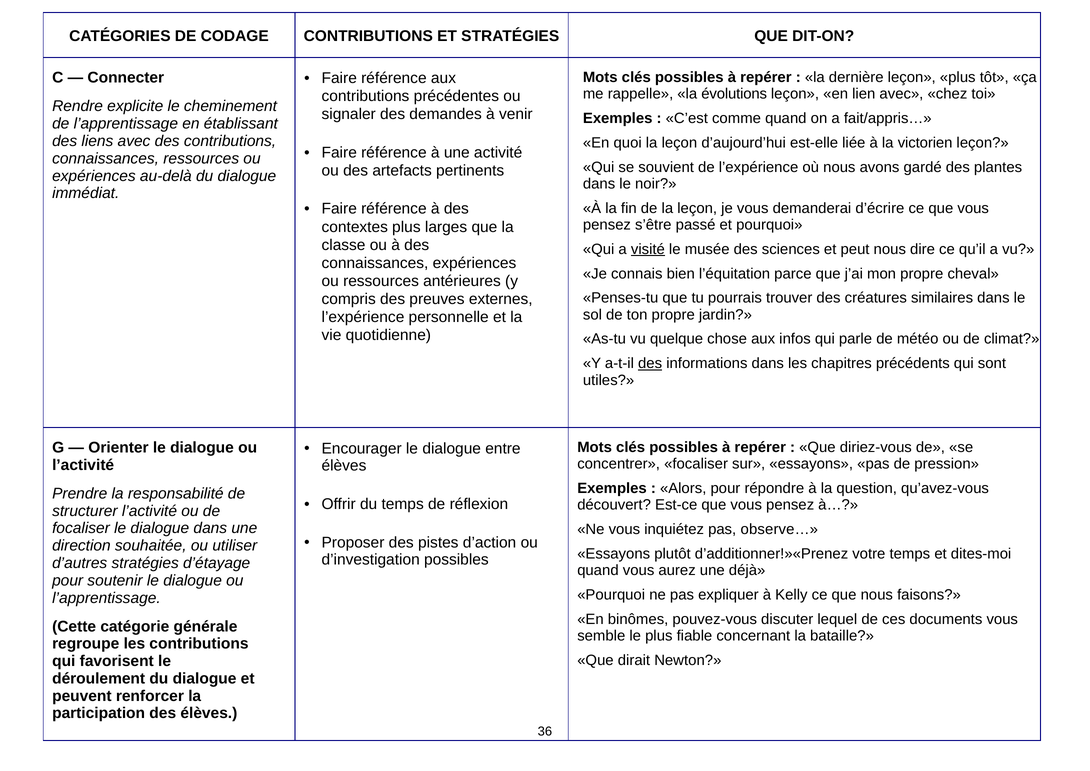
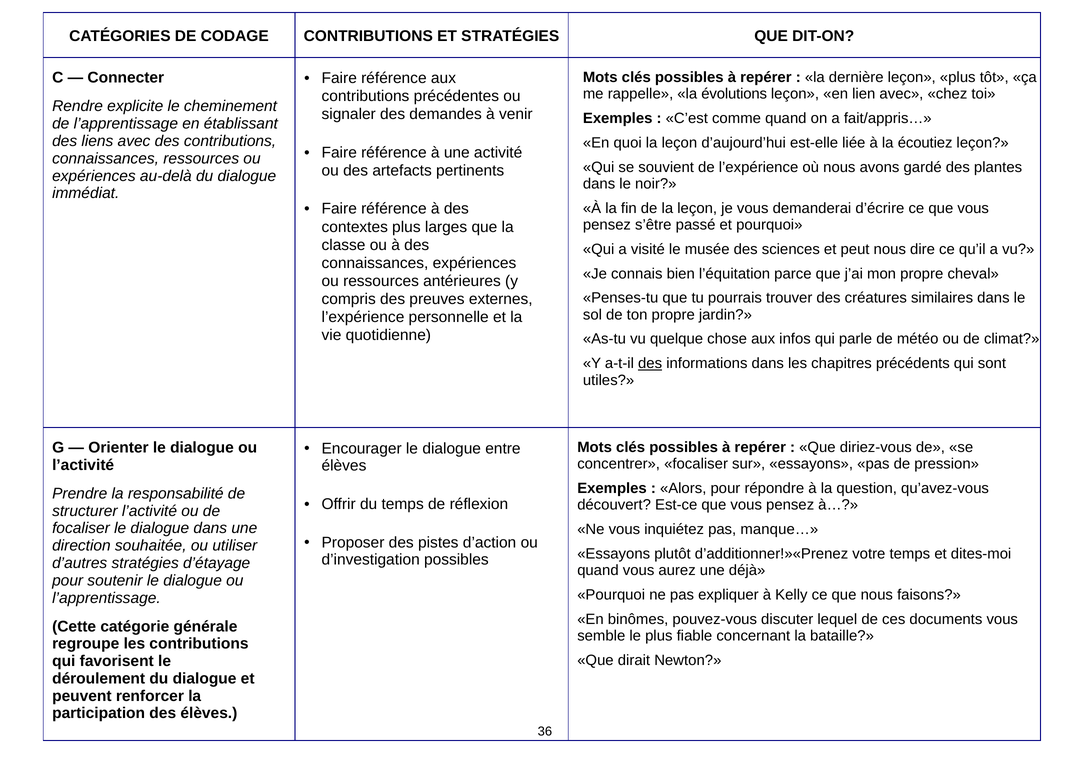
victorien: victorien -> écoutiez (925, 143)
visité underline: present -> none (648, 249)
observe…: observe… -> manque… (779, 529)
